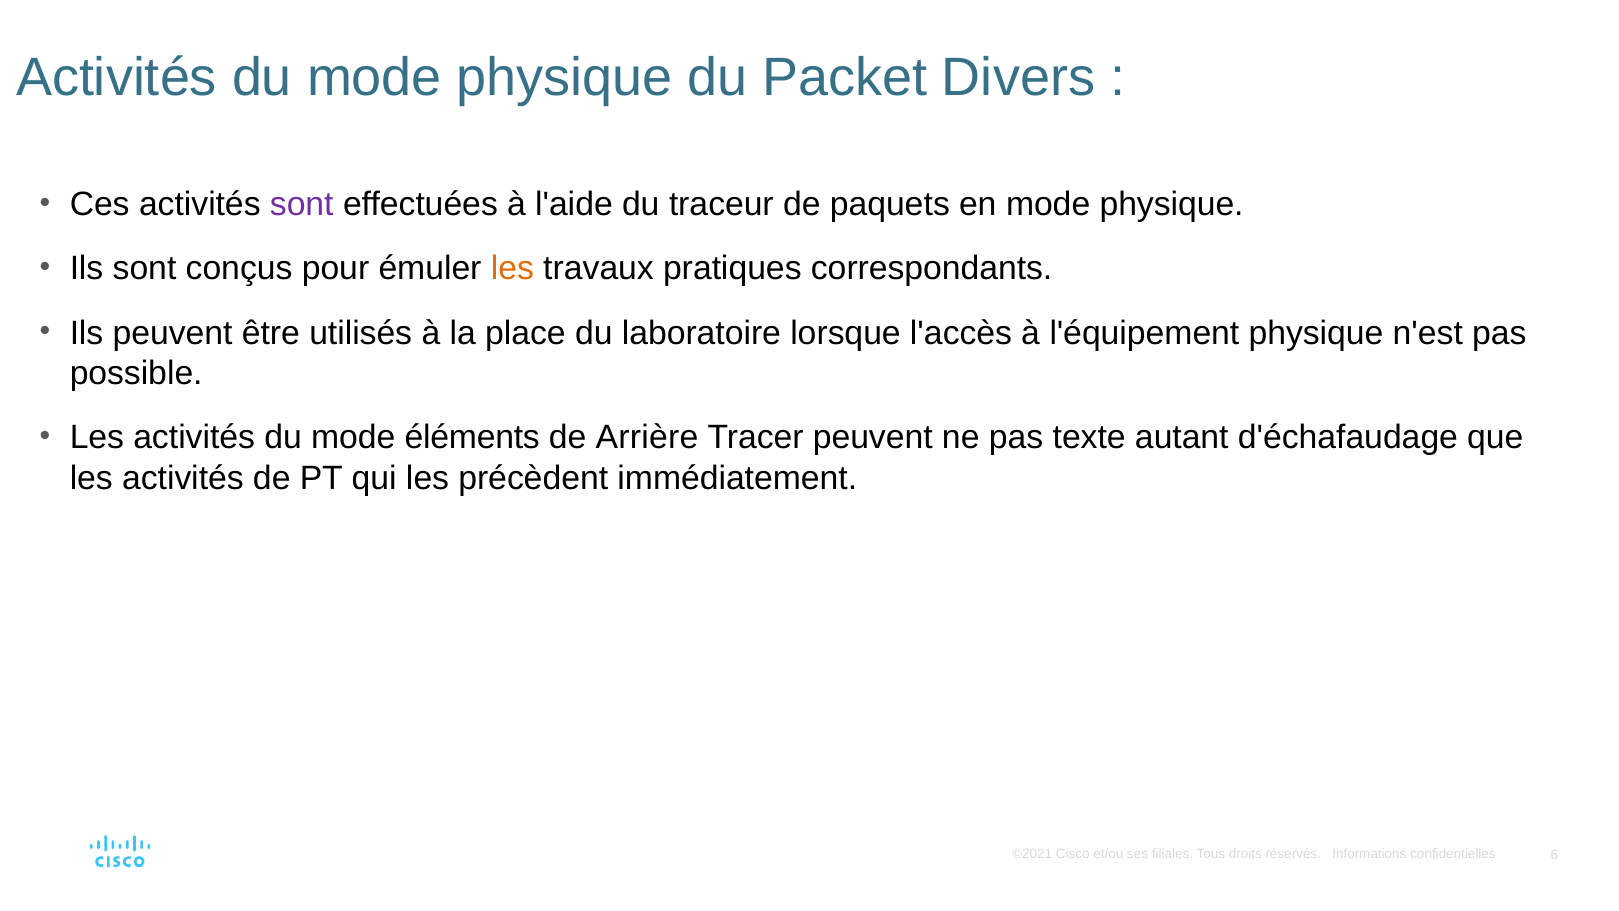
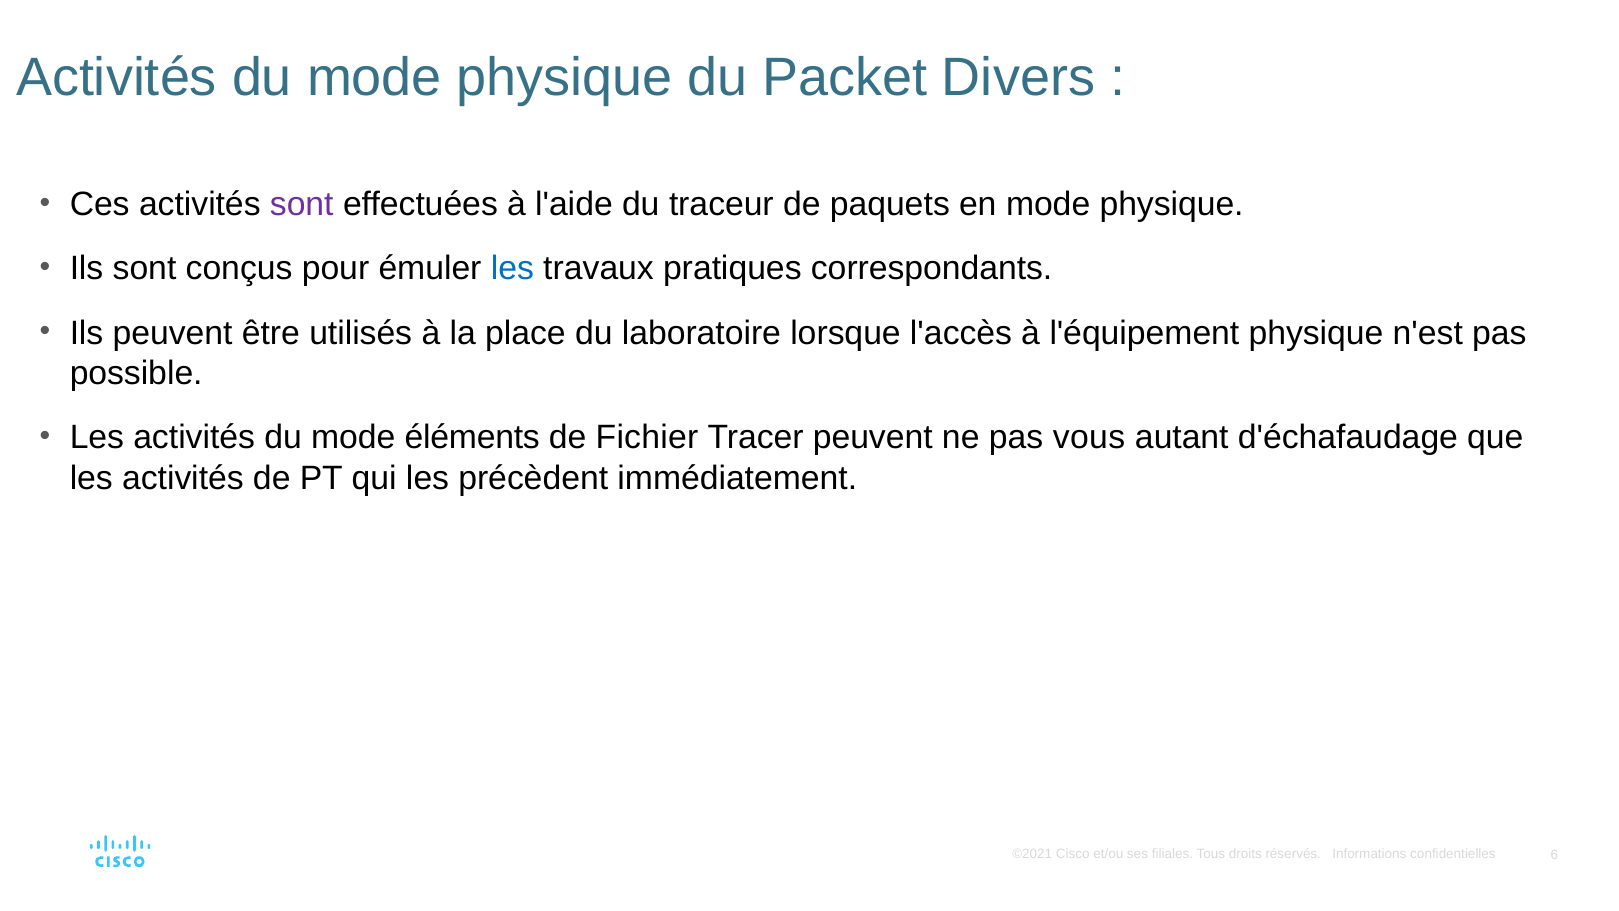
les colour: orange -> blue (512, 269)
Arrière: Arrière -> Fichier (647, 437)
texte: texte -> vous (1089, 437)
